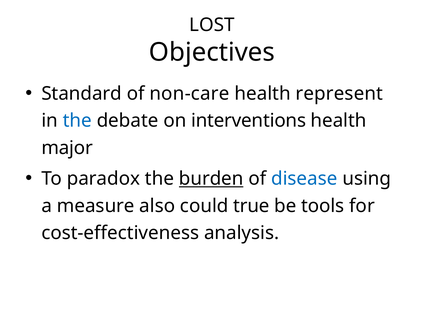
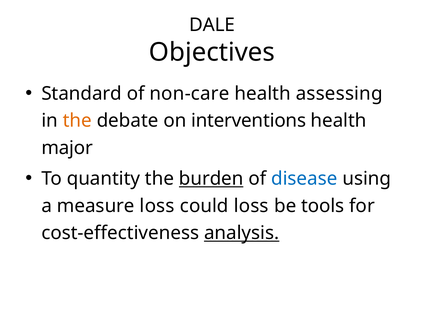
LOST: LOST -> DALE (212, 25)
represent: represent -> assessing (339, 93)
the colour: blue -> orange (77, 121)
paradox: paradox -> quantity (103, 179)
measure also: also -> loss (157, 206)
could true: true -> loss (251, 206)
analysis underline: none -> present (242, 233)
